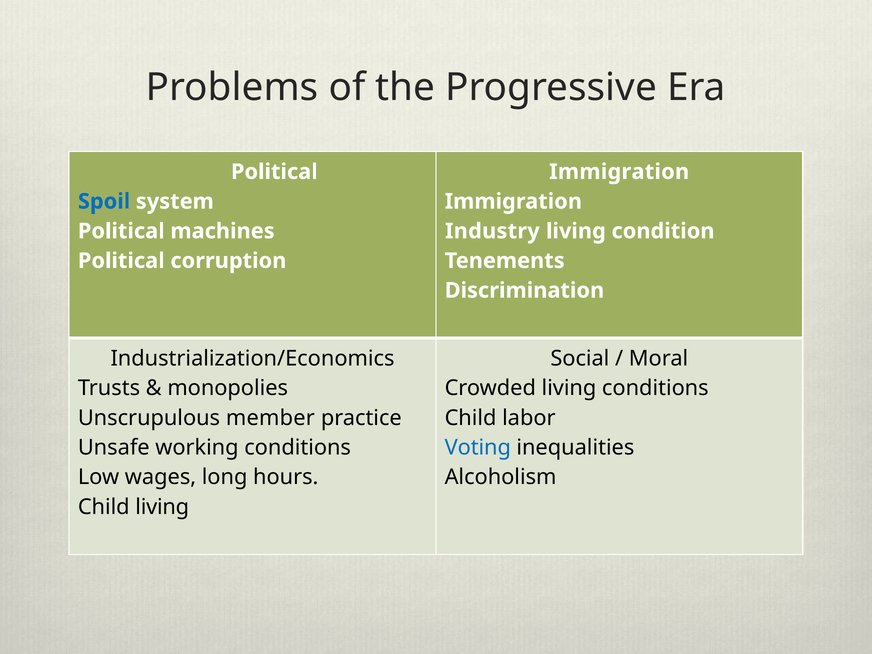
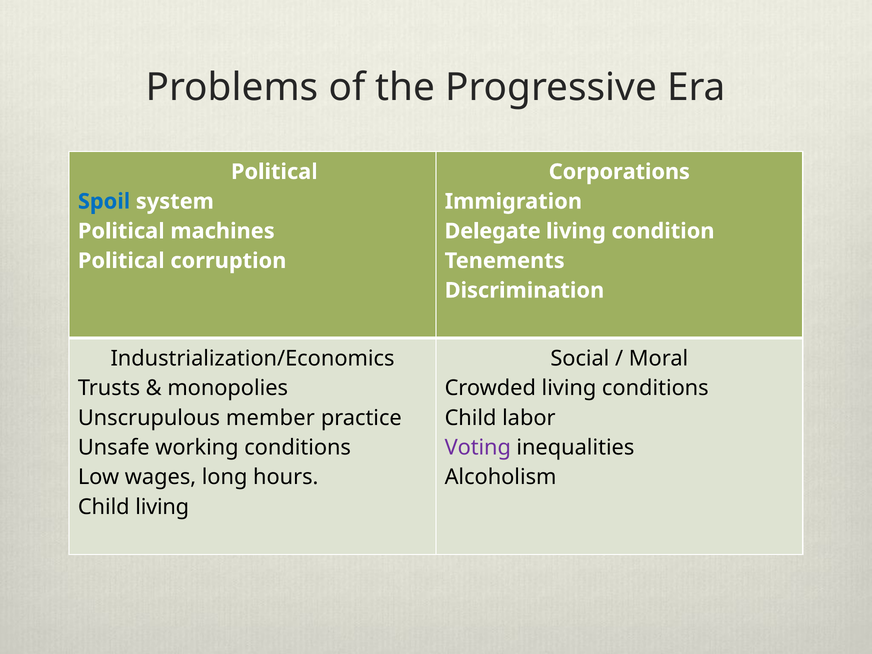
Immigration: Immigration -> Corporations (619, 172)
Industry: Industry -> Delegate (493, 231)
Voting colour: blue -> purple (478, 448)
